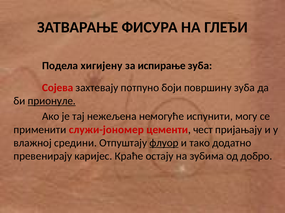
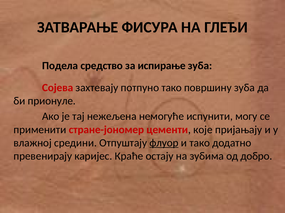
хигијену: хигијену -> средство (102, 66)
потпуно боји: боји -> тако (172, 88)
прионуле underline: present -> none (52, 101)
служи-јономер: служи-јономер -> стране-јономер (106, 130)
чест: чест -> које (203, 130)
